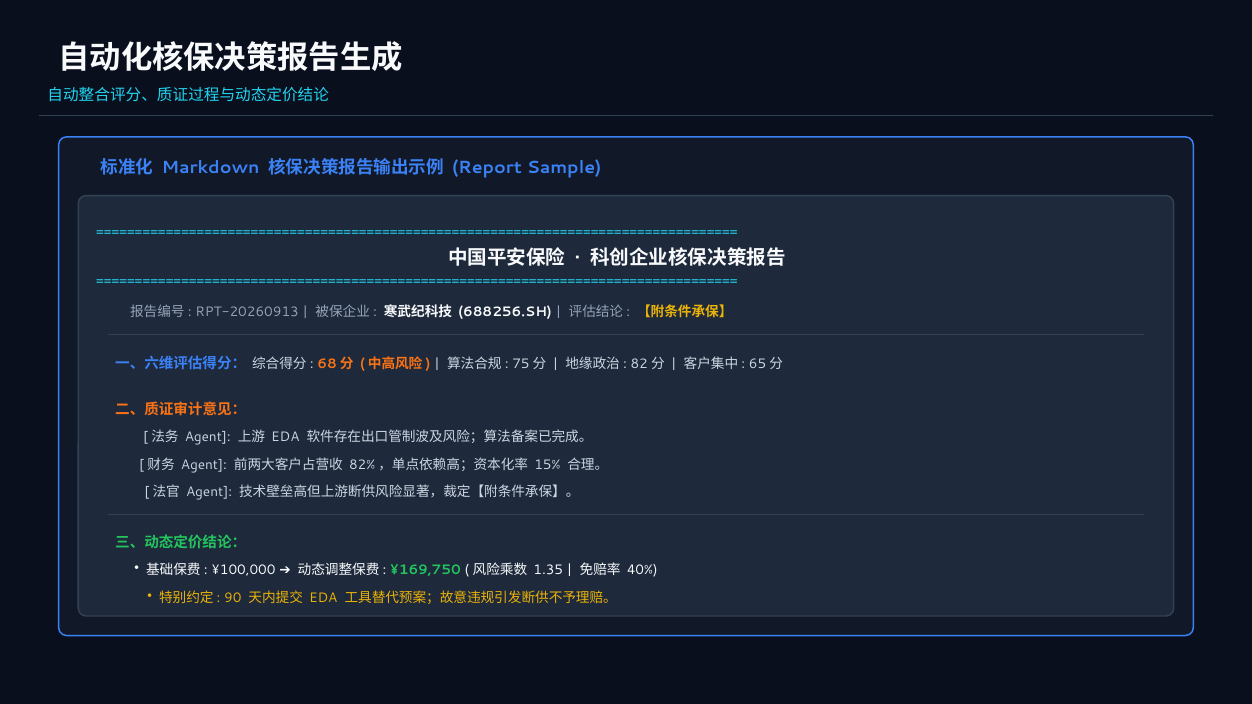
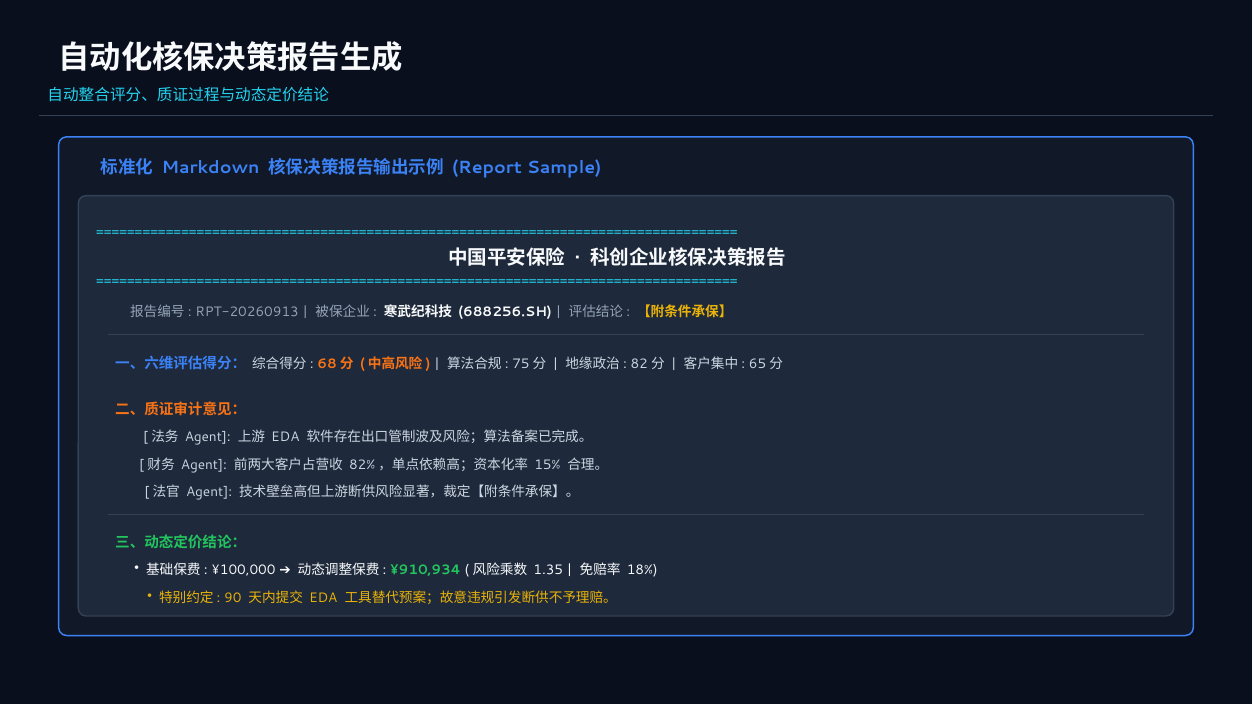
¥169,750: ¥169,750 -> ¥910,934 (426, 571)
40%: 40% -> 18% (642, 571)
